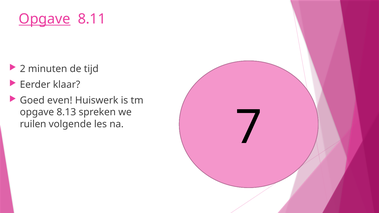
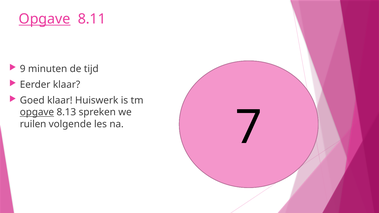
2: 2 -> 9 (23, 69)
Goed even: even -> klaar (60, 100)
opgave underline: none -> present (37, 112)
